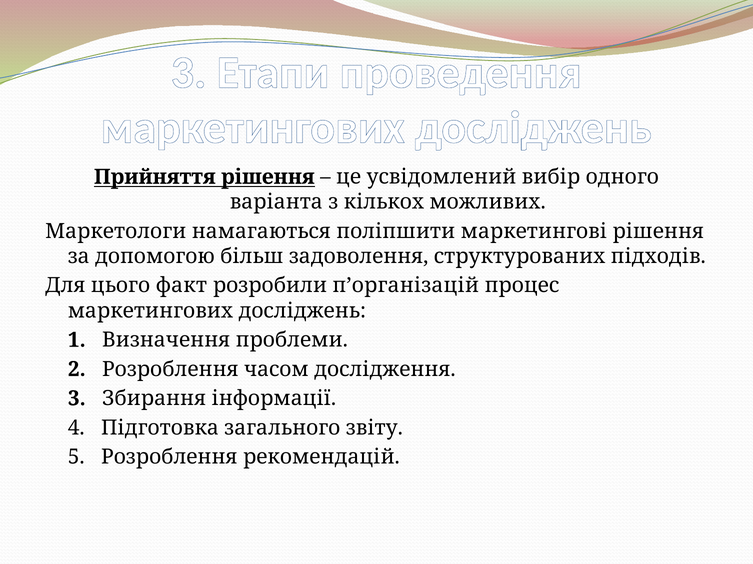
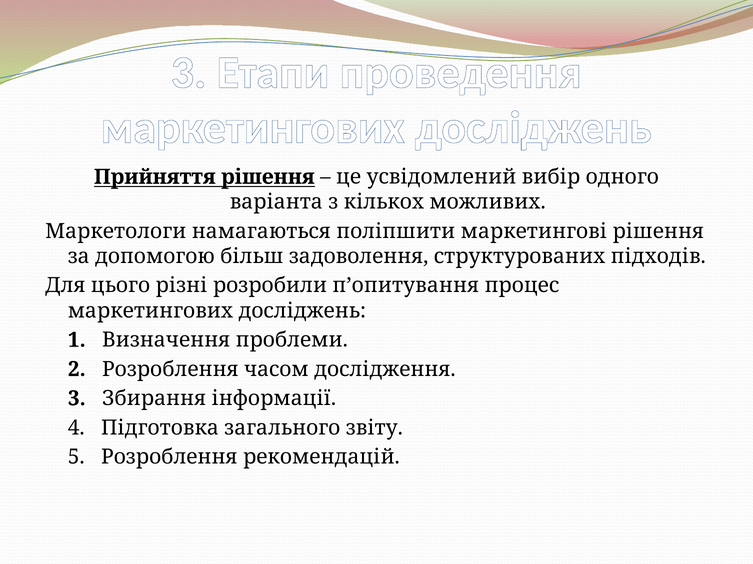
факт: факт -> різні (182, 286)
п’організацій: п’організацій -> п’опитування (406, 286)
